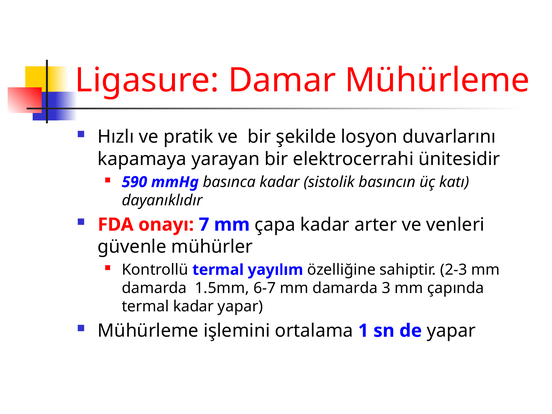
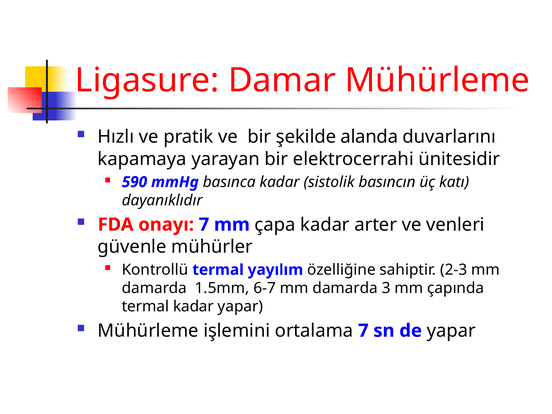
losyon: losyon -> alanda (369, 137)
ortalama 1: 1 -> 7 (363, 331)
